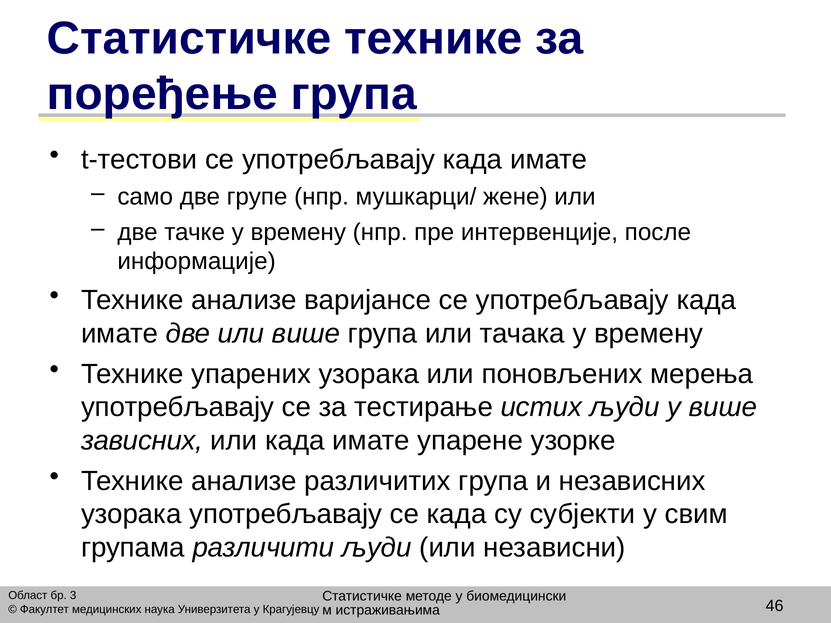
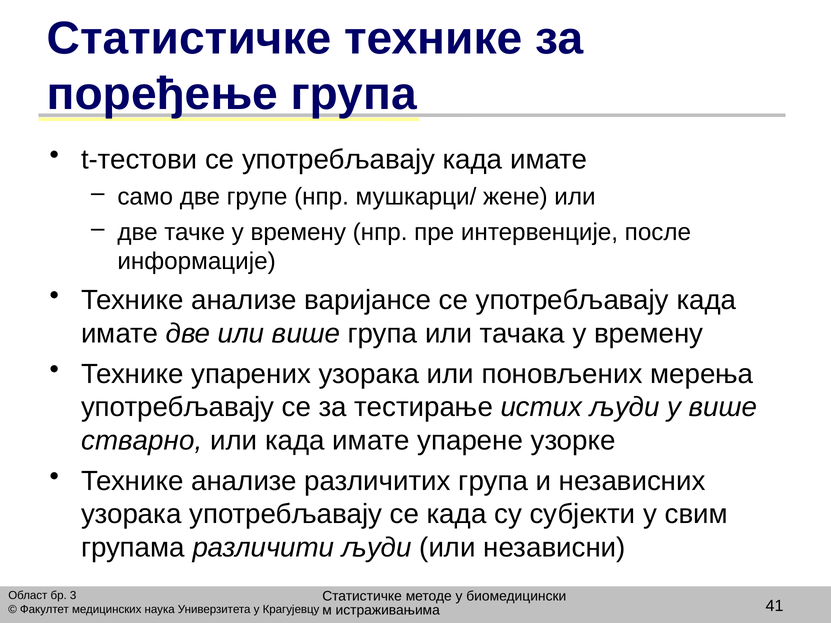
зависних: зависних -> стварно (142, 441)
46: 46 -> 41 (775, 606)
